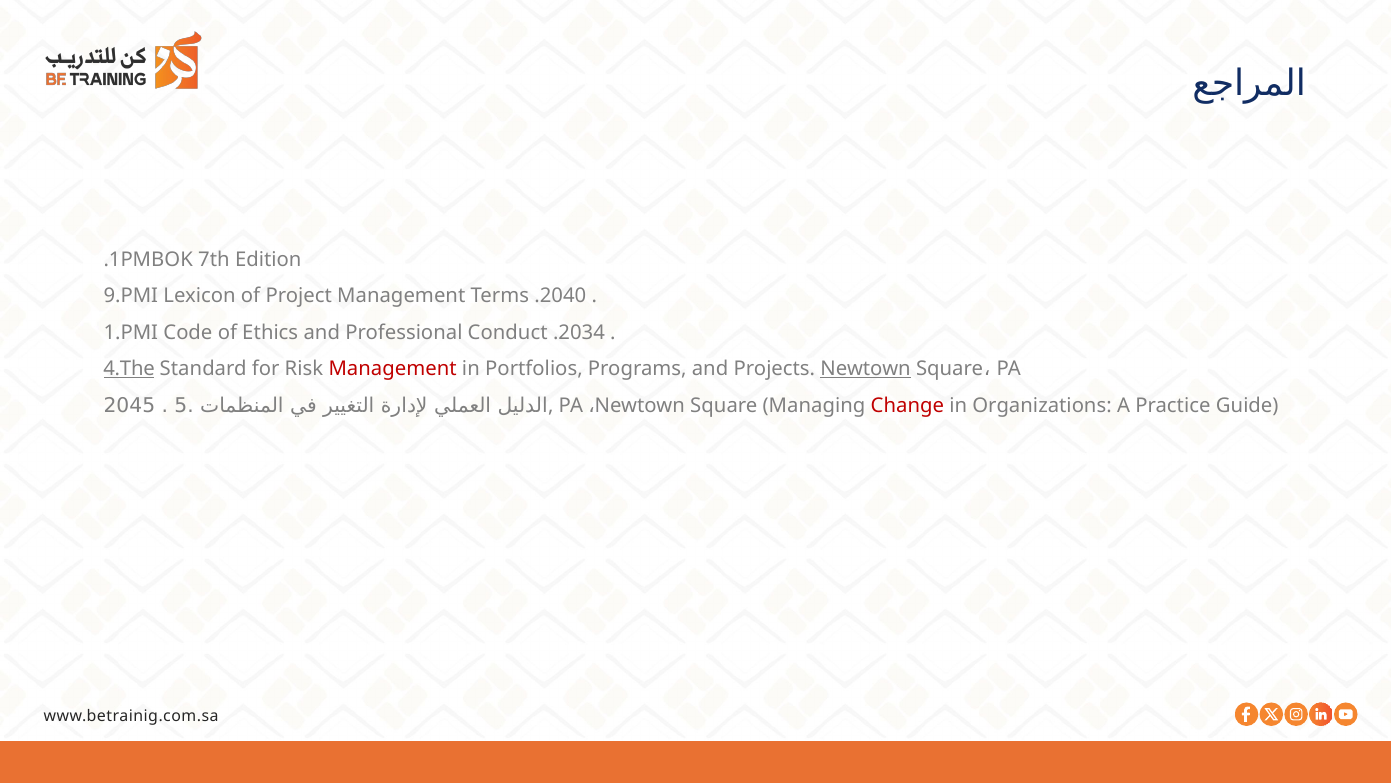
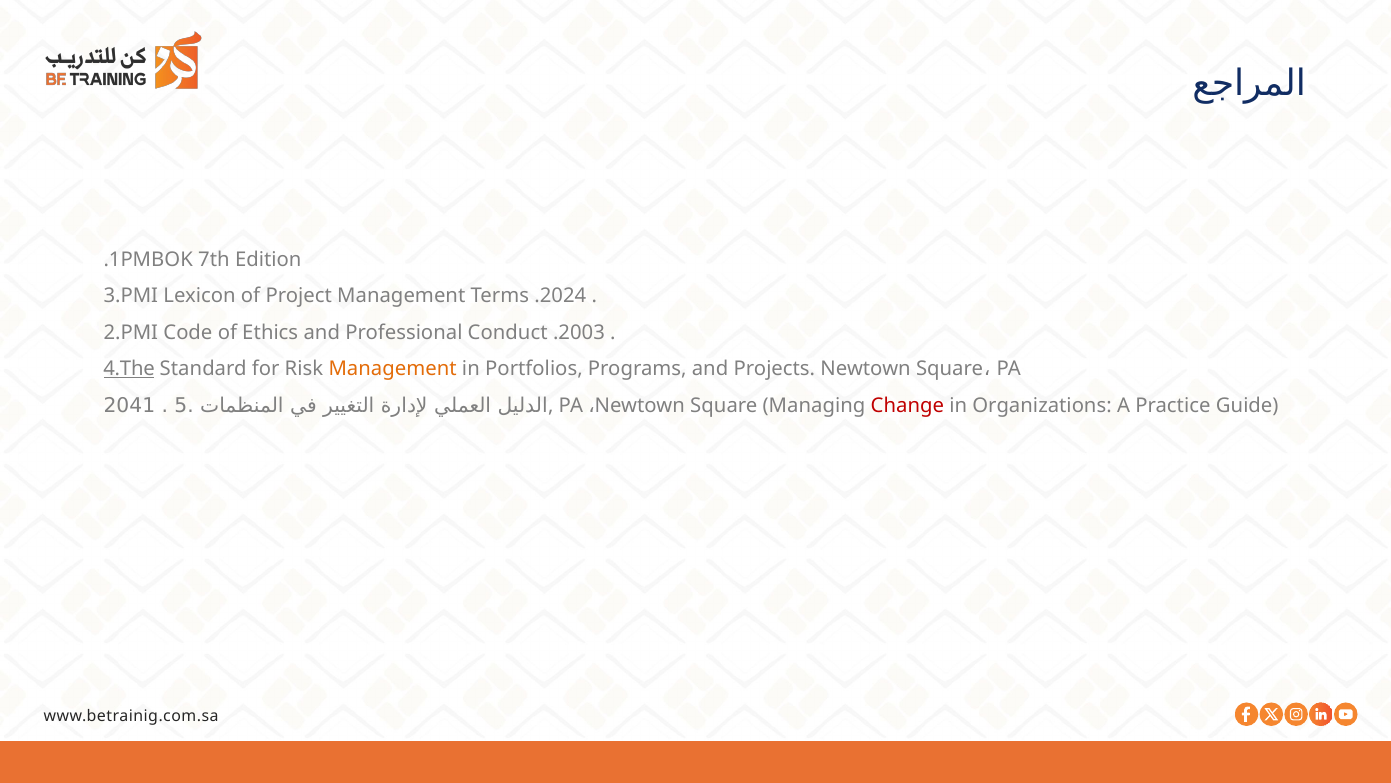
9.PMI: 9.PMI -> 3.PMI (131, 296)
.2040: .2040 -> .2024 (560, 296)
1.PMI: 1.PMI -> 2.PMI (131, 332)
.2034: .2034 -> .2003 (579, 332)
Management colour: red -> orange (393, 369)
Newtown underline: present -> none (866, 369)
2045: 2045 -> 2041 (129, 405)
